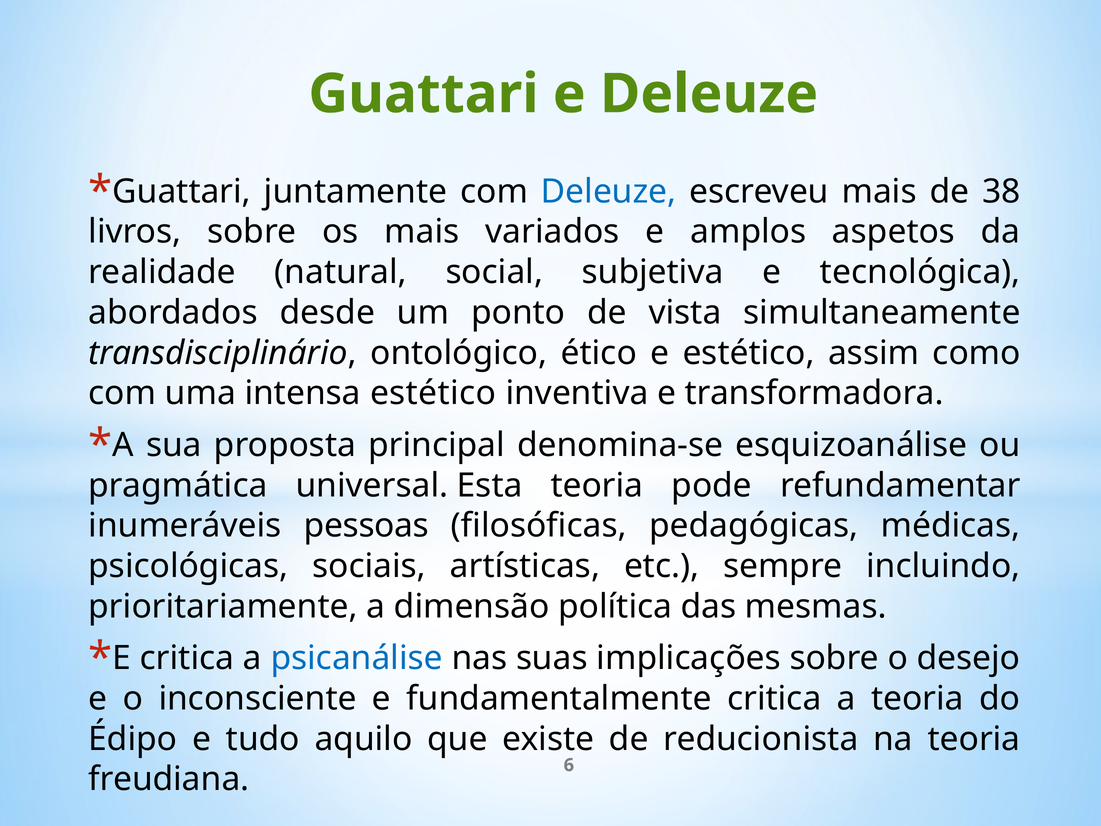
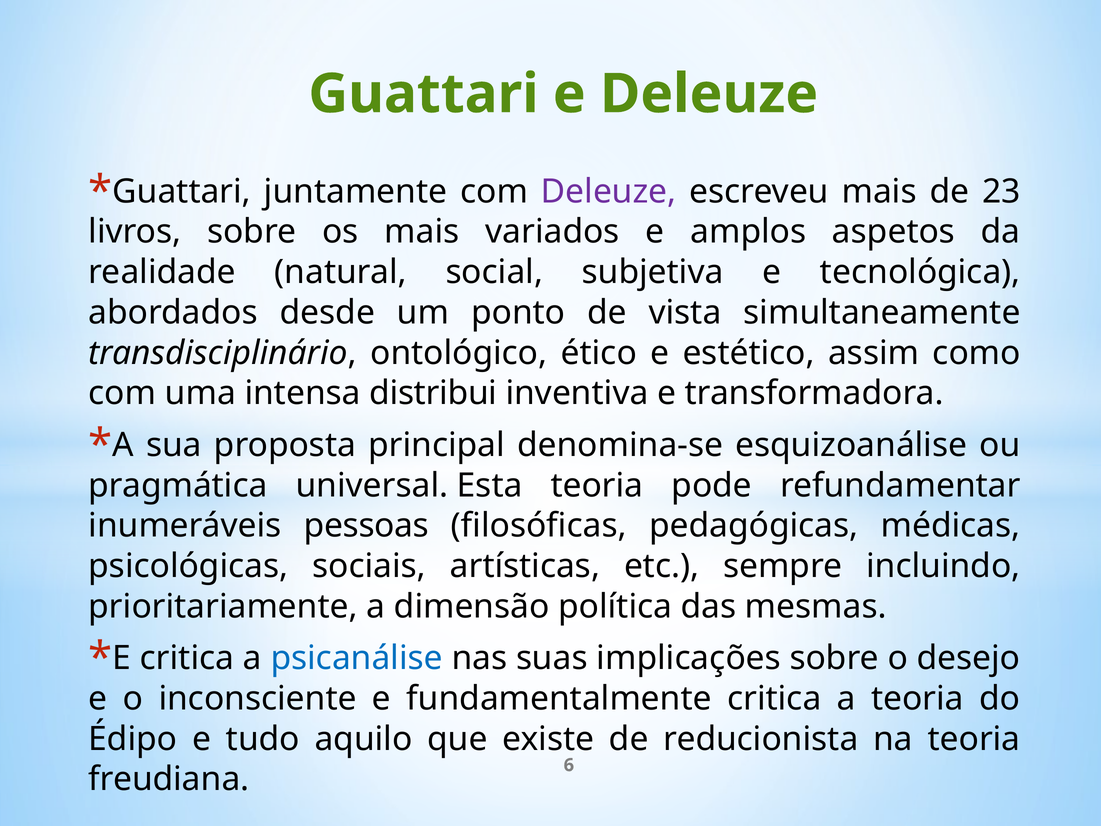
Deleuze colour: blue -> purple (609, 191)
38: 38 -> 23 (1001, 191)
intensa estético: estético -> distribui (433, 393)
